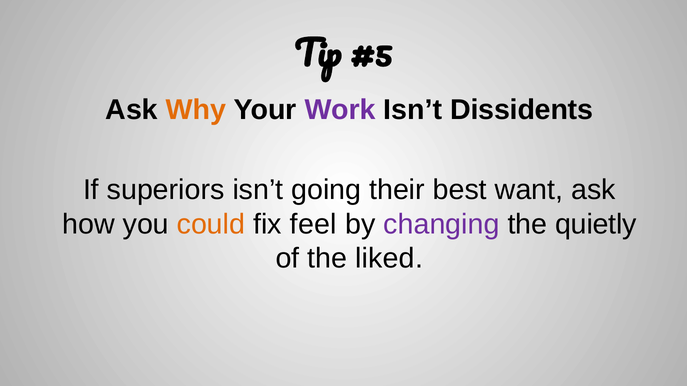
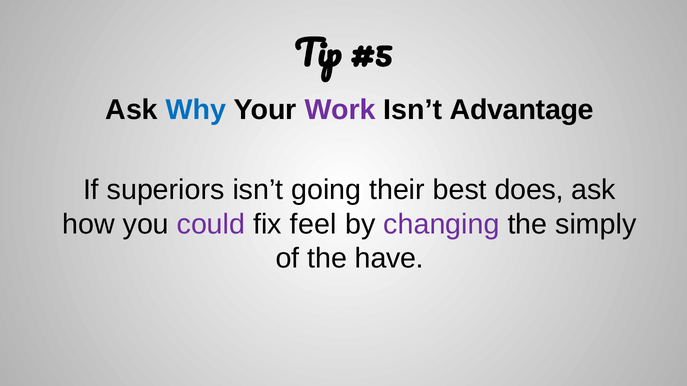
Why colour: orange -> blue (196, 110)
Dissidents: Dissidents -> Advantage (522, 110)
want: want -> does (529, 190)
could colour: orange -> purple (211, 224)
quietly: quietly -> simply (596, 224)
liked: liked -> have (389, 259)
